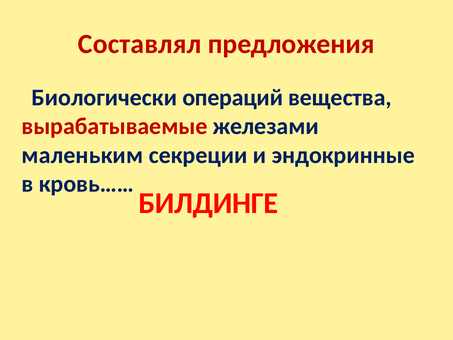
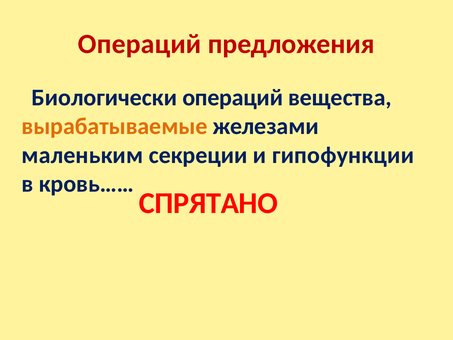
Составлял: Составлял -> Операций (140, 44)
вырабатываемые colour: red -> orange (114, 126)
эндокринные: эндокринные -> гипофункции (343, 155)
БИЛДИНГЕ: БИЛДИНГЕ -> СПРЯТАНО (208, 203)
